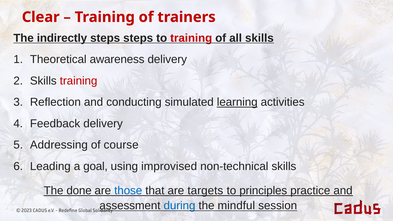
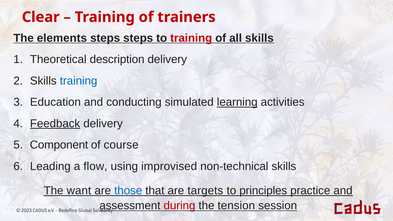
indirectly: indirectly -> elements (62, 38)
awareness: awareness -> description (117, 59)
training colour: red -> blue (79, 81)
Reflection: Reflection -> Education (55, 102)
Feedback underline: none -> present (55, 124)
Addressing: Addressing -> Component (59, 145)
goal: goal -> flow (95, 166)
done: done -> want (79, 191)
during colour: blue -> red (180, 206)
mindful: mindful -> tension (236, 206)
